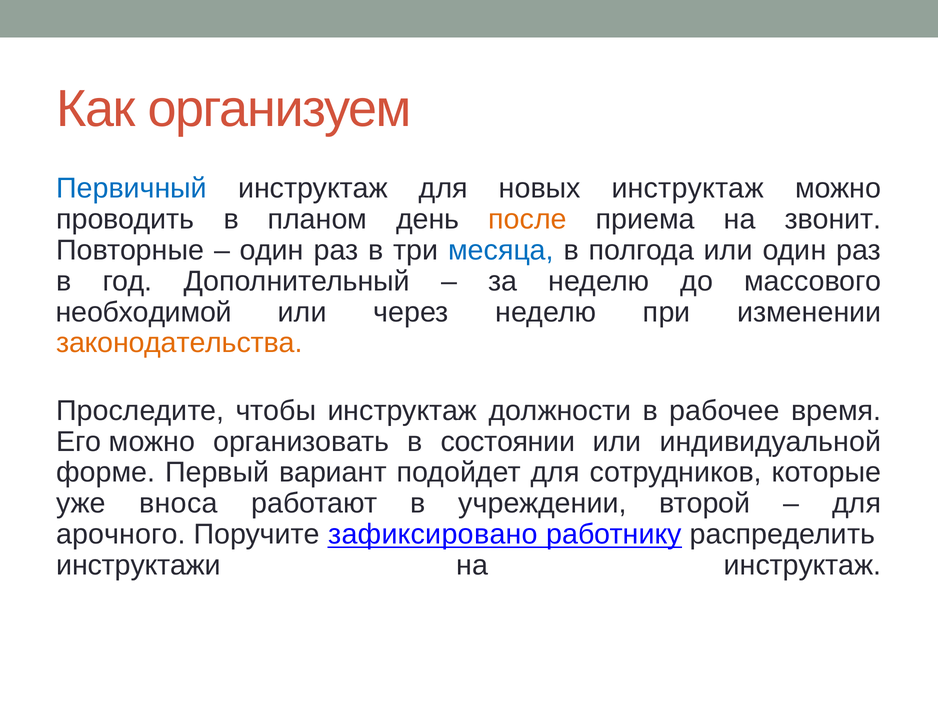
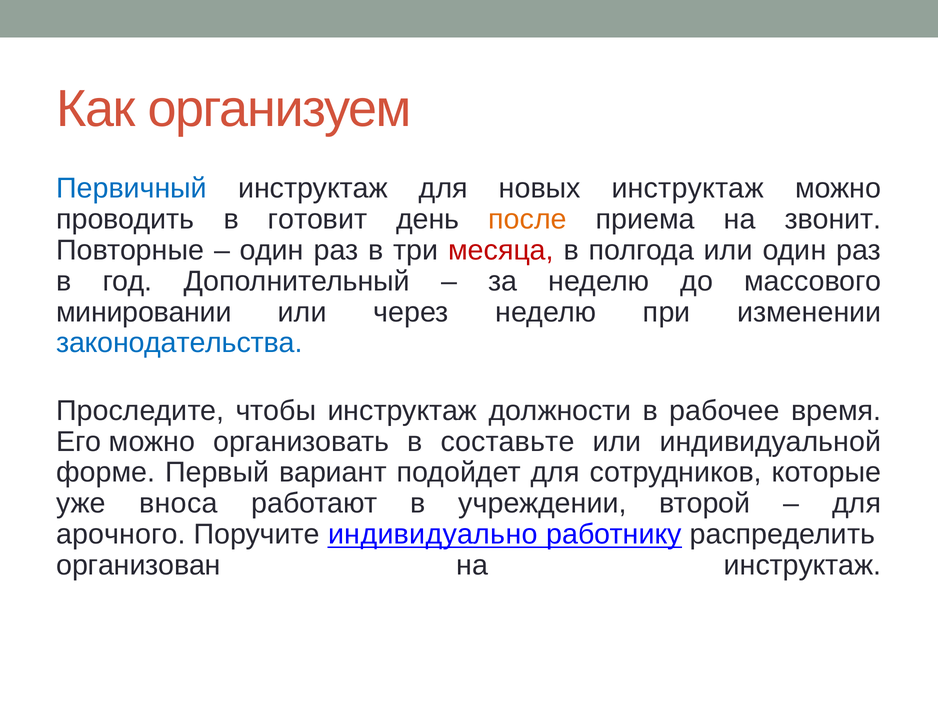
планом: планом -> готовит (318, 219)
месяца colour: blue -> red (501, 250)
необходимой: необходимой -> минировании (144, 312)
законодательства colour: orange -> blue (179, 343)
состоянии: состоянии -> составьте (508, 441)
зафиксировано: зафиксировано -> индивидуально (433, 534)
инструктажи: инструктажи -> организован (138, 565)
